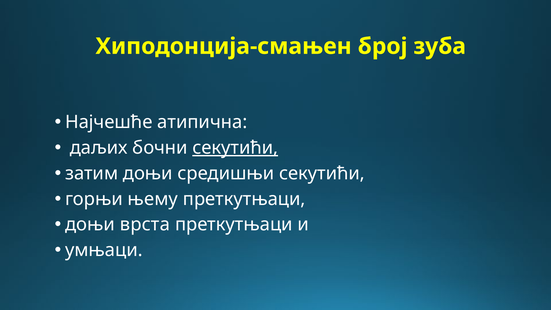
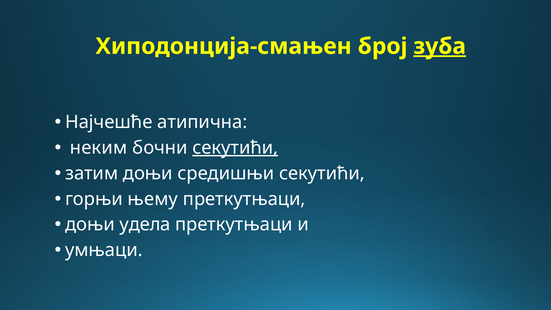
зуба underline: none -> present (440, 46)
даљих: даљих -> неким (99, 148)
врста: врста -> удела (145, 225)
